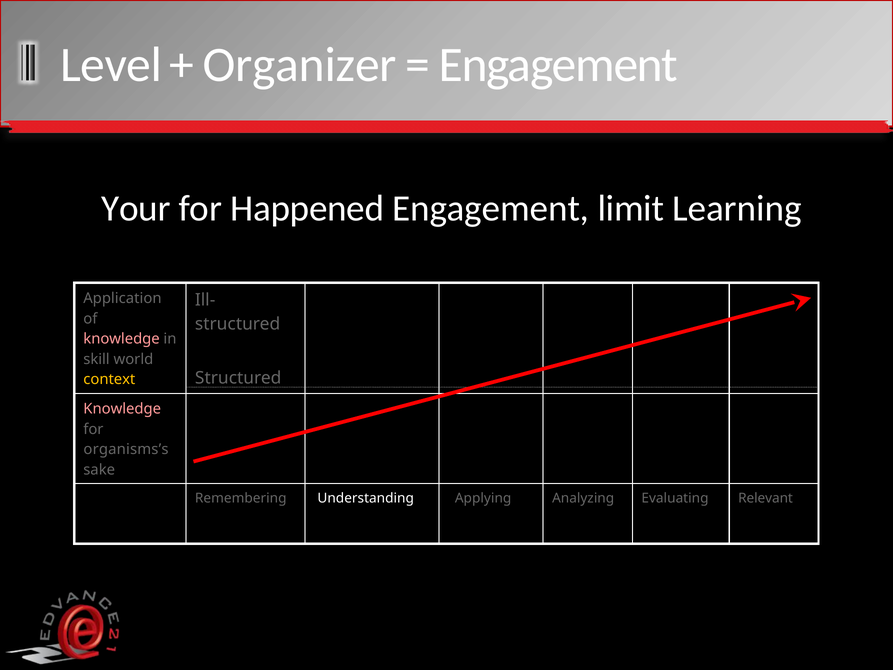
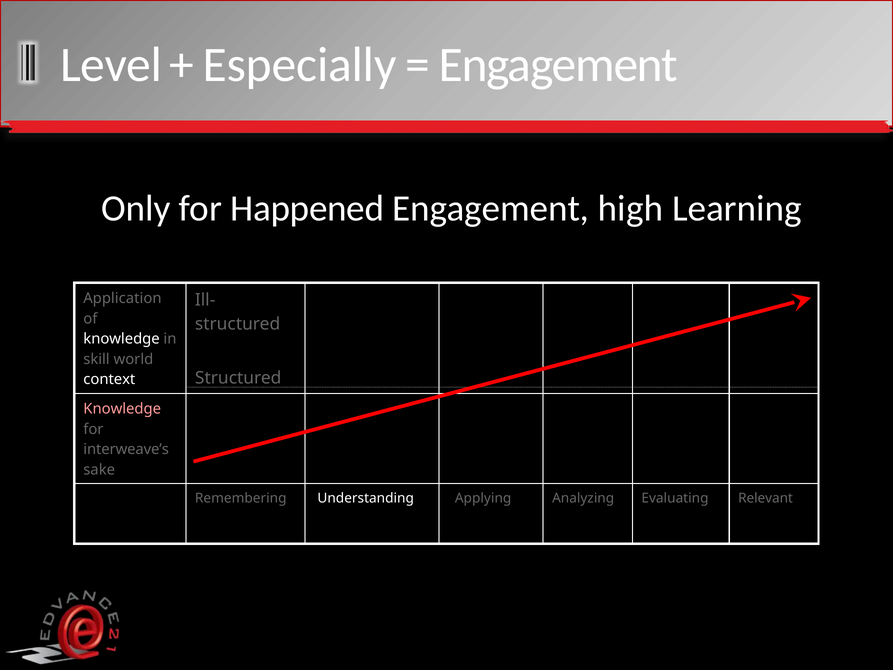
Organizer: Organizer -> Especially (300, 65)
Your: Your -> Only (136, 208)
limit: limit -> high (631, 208)
knowledge colour: pink -> white (122, 339)
context colour: yellow -> white (109, 379)
organisms’s: organisms’s -> interweave’s (126, 449)
